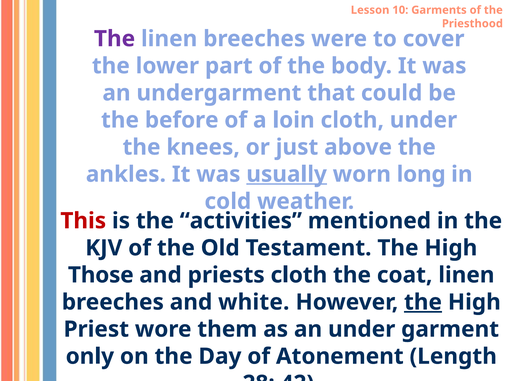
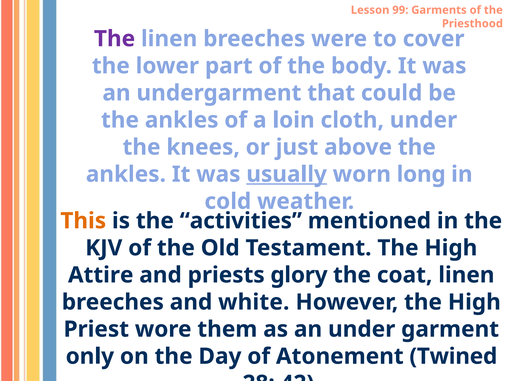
10: 10 -> 99 (400, 10)
before: before -> ankles (182, 120)
This colour: red -> orange (83, 221)
Those: Those -> Attire (101, 275)
priests cloth: cloth -> glory (299, 275)
the underline: present -> none (423, 302)
Length: Length -> Twined (453, 356)
